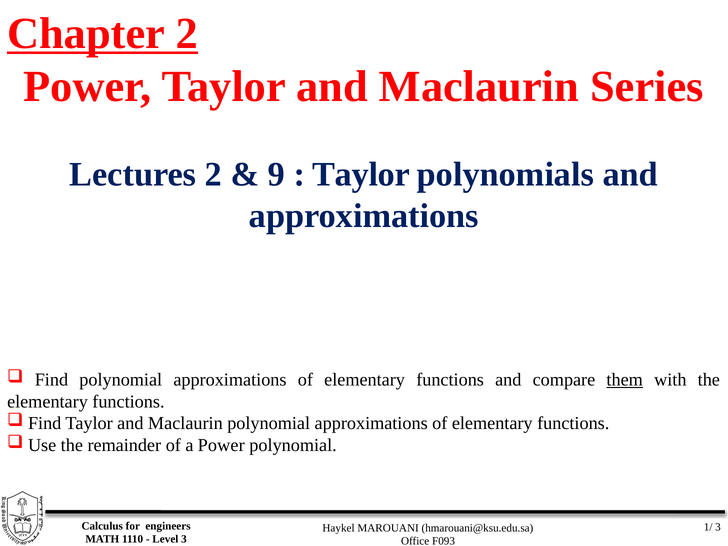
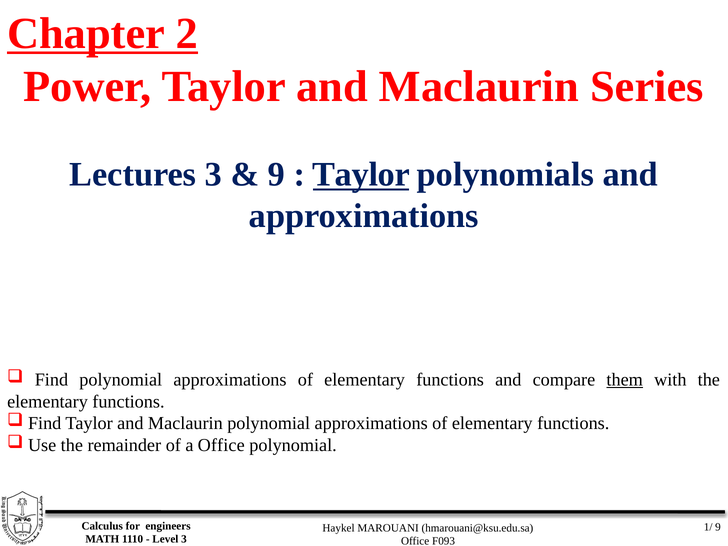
Lectures 2: 2 -> 3 (214, 175)
Taylor underline: none -> present (361, 175)
a Power: Power -> Office (221, 445)
1/ 3: 3 -> 9 (718, 527)
